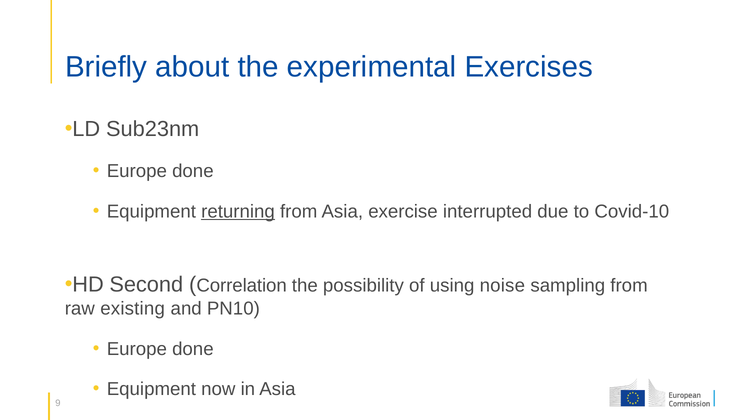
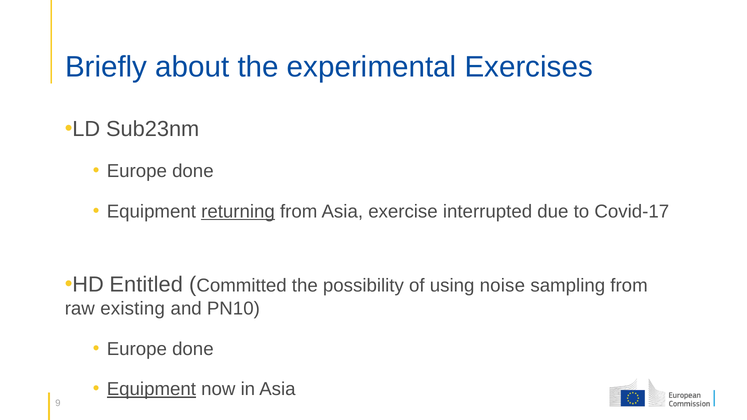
Covid-10: Covid-10 -> Covid-17 (632, 211)
Second: Second -> Entitled (146, 285)
Correlation: Correlation -> Committed (242, 286)
Equipment underline: none -> present (151, 389)
